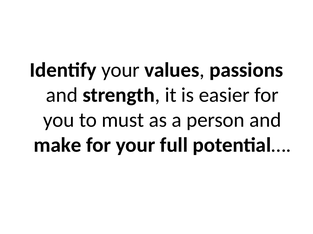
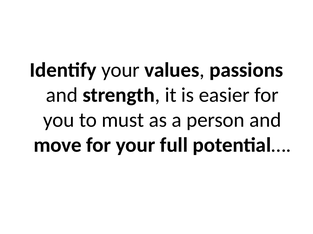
make: make -> move (58, 145)
